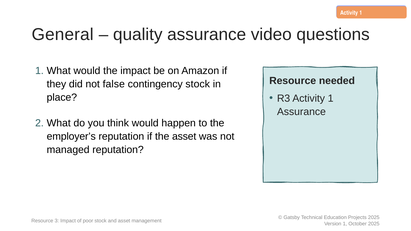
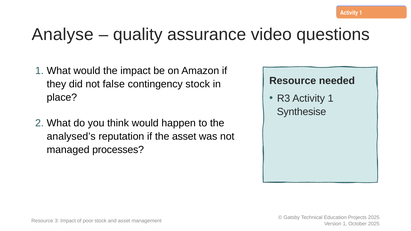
General: General -> Analyse (63, 35)
Assurance: Assurance -> Synthesise (302, 112)
employer’s: employer’s -> analysed’s (71, 137)
managed reputation: reputation -> processes (118, 150)
